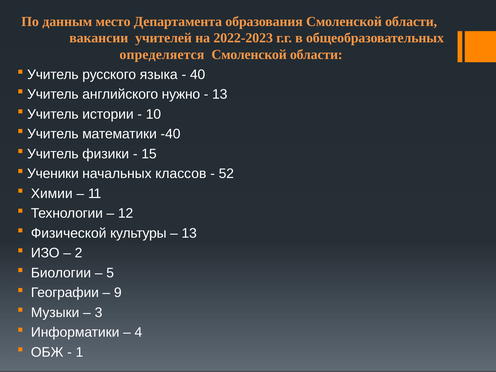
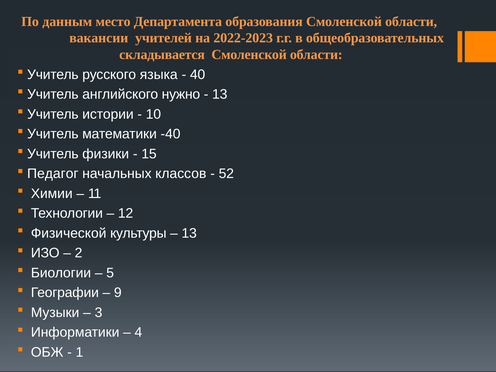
определяется: определяется -> складывается (162, 55)
Ученики: Ученики -> Педагог (53, 174)
